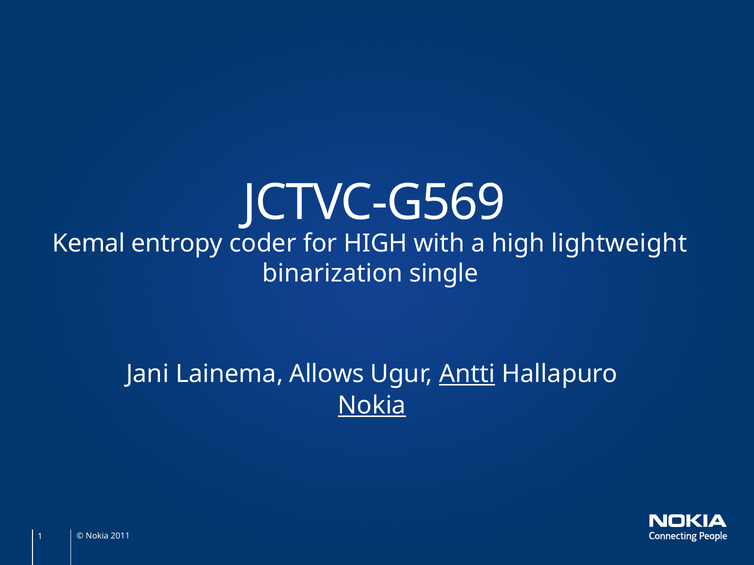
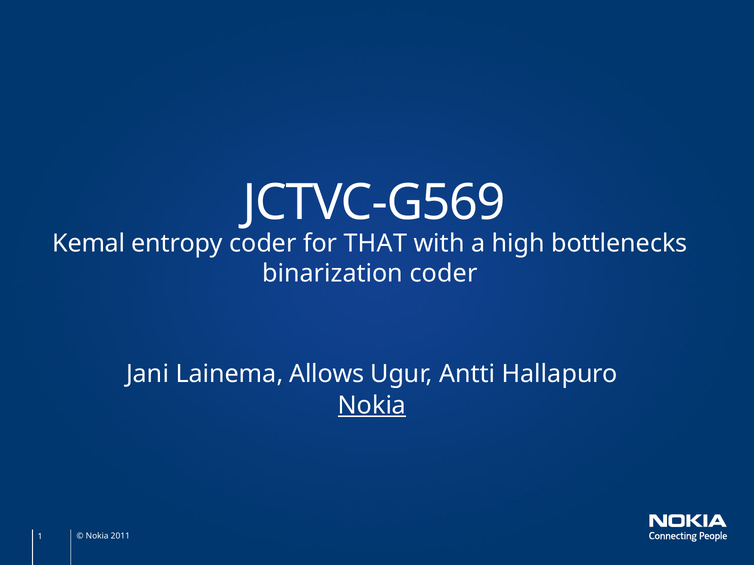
for HIGH: HIGH -> THAT (375, 244)
lightweight: lightweight -> bottlenecks (619, 244)
binarization single: single -> coder (444, 274)
Antti underline: present -> none (467, 374)
